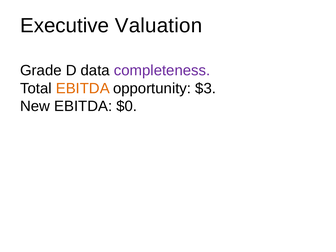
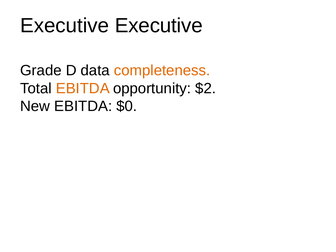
Executive Valuation: Valuation -> Executive (159, 26)
completeness colour: purple -> orange (162, 70)
$3: $3 -> $2 (206, 88)
